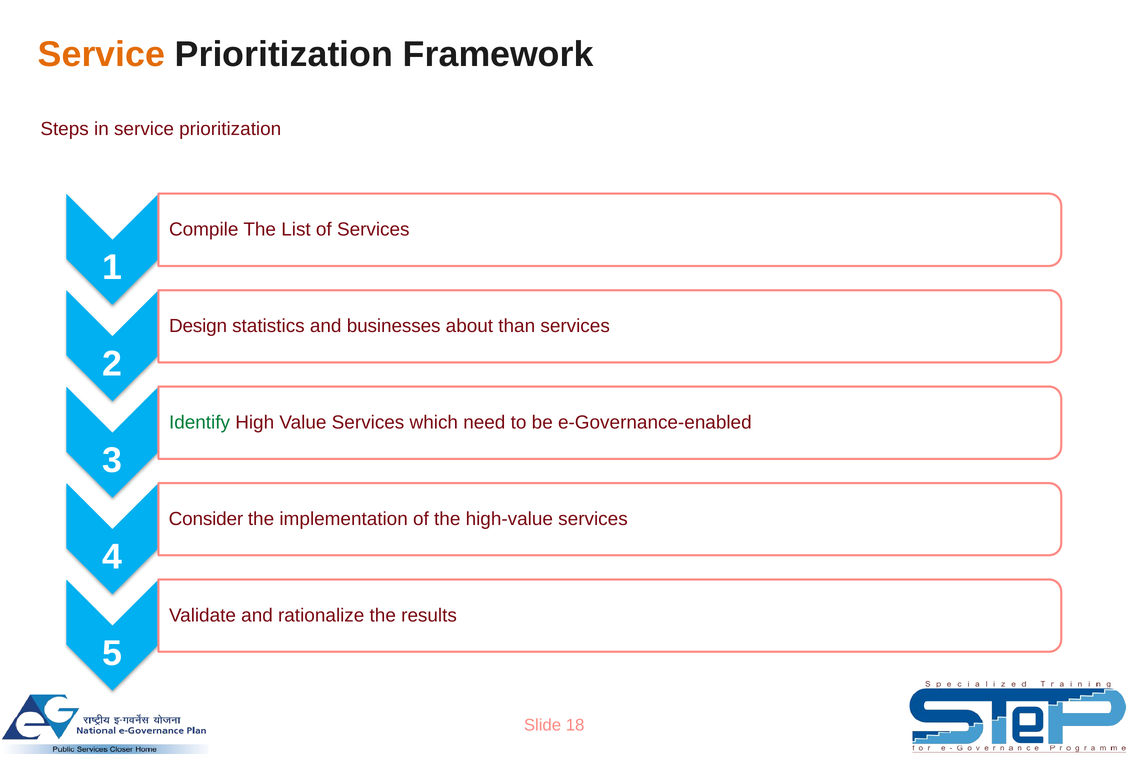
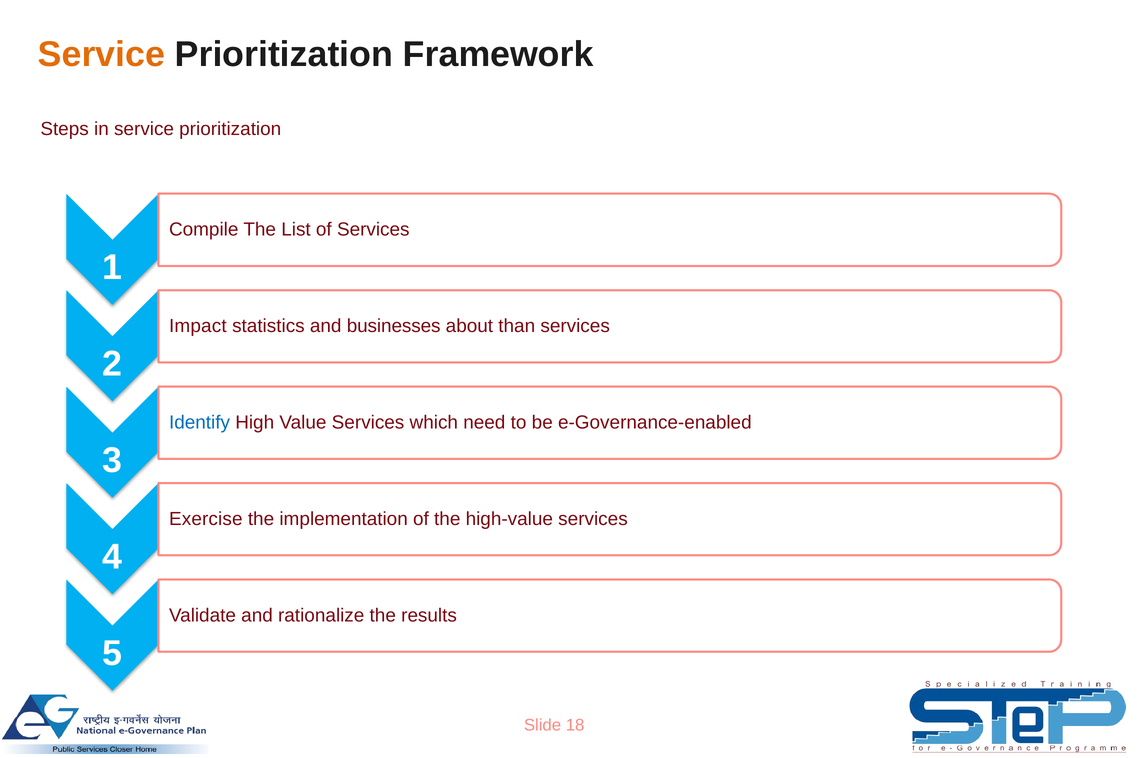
Design: Design -> Impact (198, 326)
Identify colour: green -> blue (200, 423)
Consider: Consider -> Exercise (206, 519)
